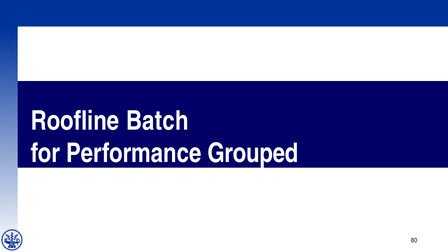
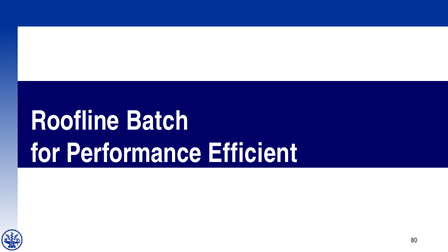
Grouped: Grouped -> Efficient (253, 153)
